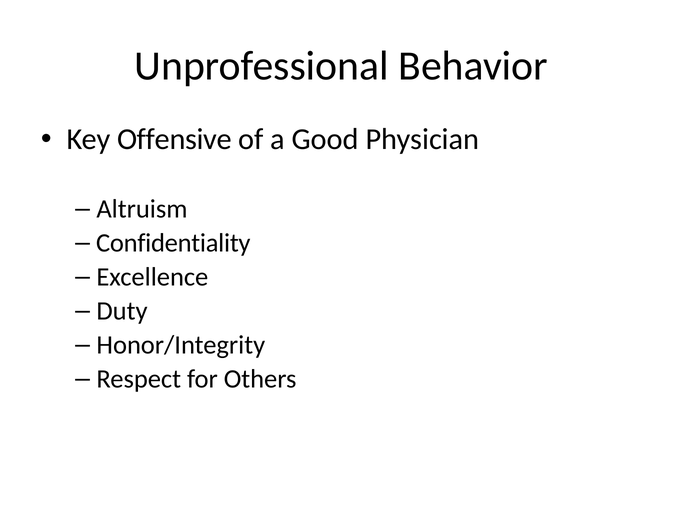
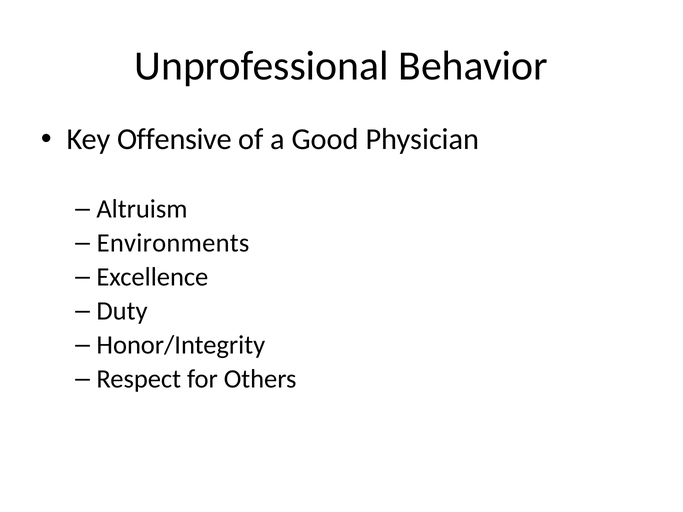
Confidentiality: Confidentiality -> Environments (173, 243)
